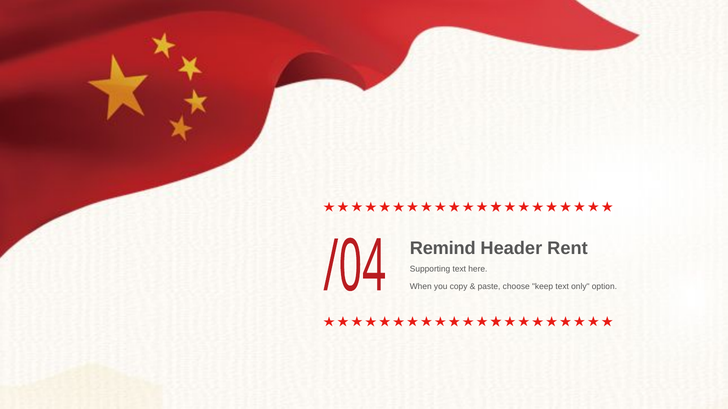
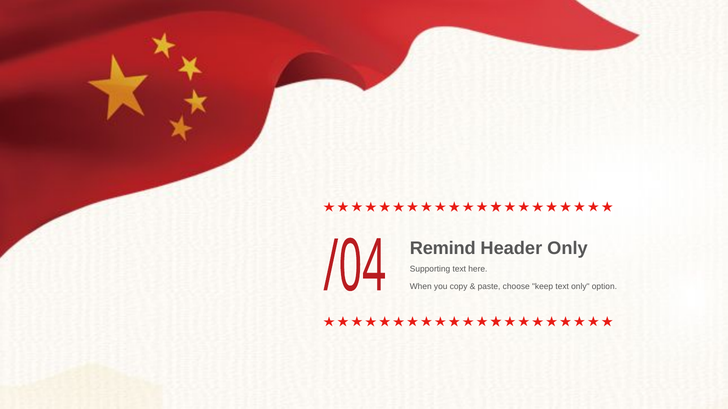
Header Rent: Rent -> Only (567, 248)
